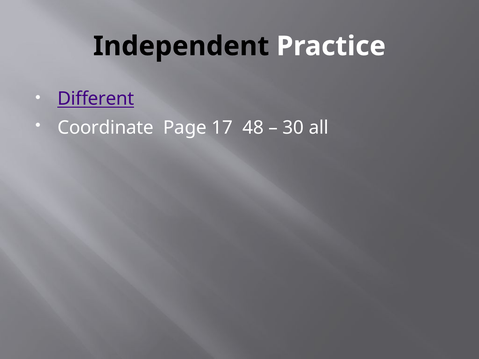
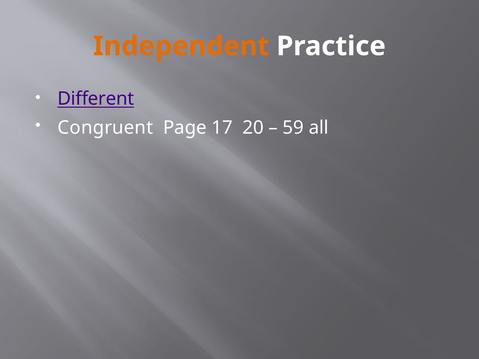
Independent colour: black -> orange (181, 46)
Coordinate: Coordinate -> Congruent (105, 128)
48: 48 -> 20 (253, 128)
30: 30 -> 59 (293, 128)
